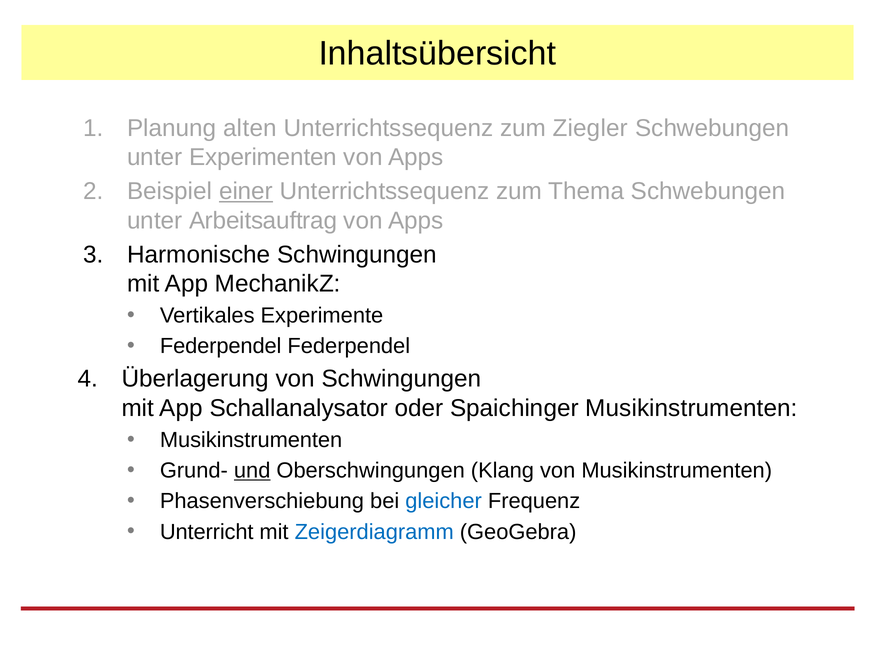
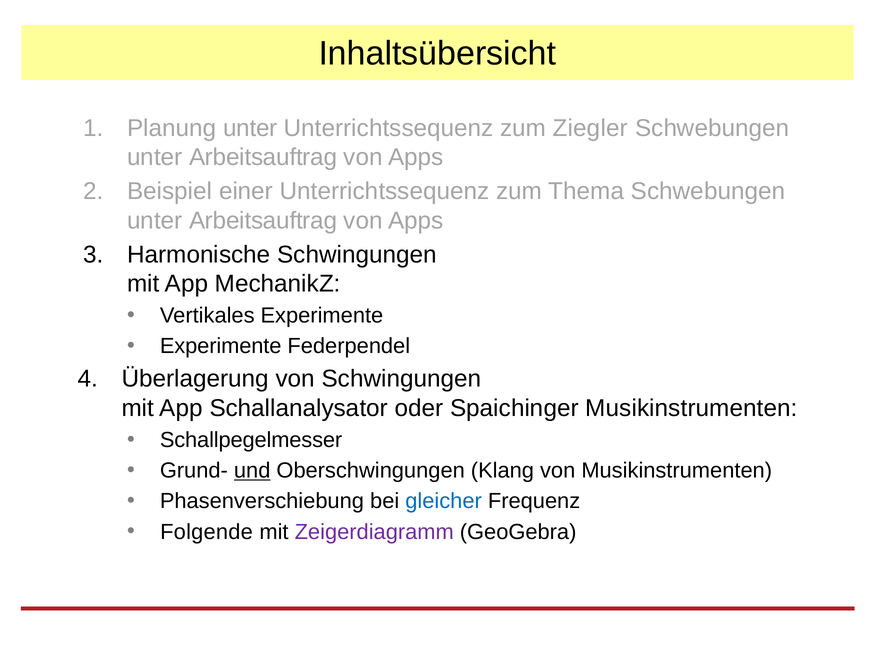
Planung alten: alten -> unter (250, 128)
Experimenten: Experimenten -> Arbeitsauftrag (263, 157)
einer underline: present -> none (246, 191)
Federpendel: Federpendel -> Experimente (221, 346)
Musikinstrumenten: Musikinstrumenten -> Schallpegelmesser (251, 440)
Unterricht: Unterricht -> Folgende (207, 532)
Zeigerdiagramm colour: blue -> purple (374, 532)
